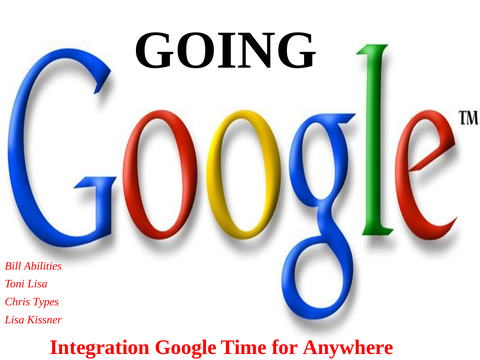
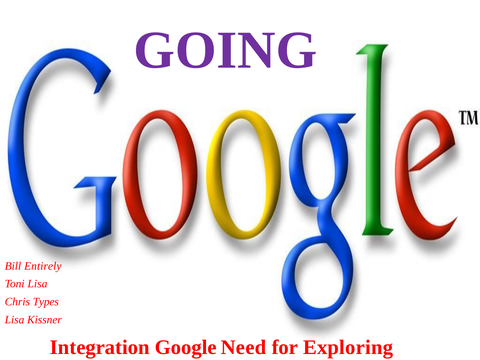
GOING colour: black -> purple (225, 50)
Abilities: Abilities -> Entirely (43, 266)
Time: Time -> Need (244, 347)
Anywhere: Anywhere -> Exploring (348, 347)
